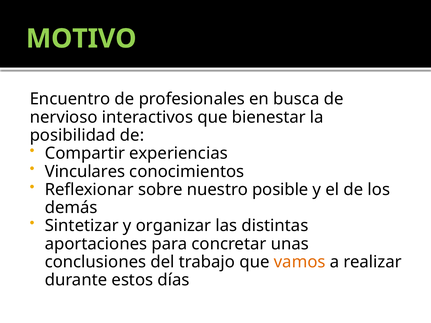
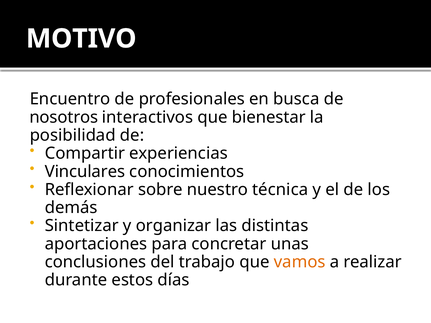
MOTIVO colour: light green -> white (81, 39)
nervioso: nervioso -> nosotros (64, 117)
posible: posible -> técnica (280, 190)
